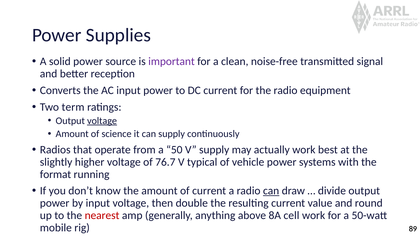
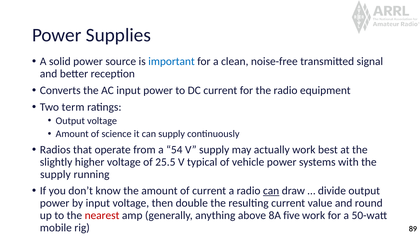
important colour: purple -> blue (172, 62)
voltage underline: present -> none (102, 121)
50: 50 -> 54 (174, 150)
76.7: 76.7 -> 25.5 (165, 162)
format: format -> supply (55, 174)
cell: cell -> five (292, 216)
